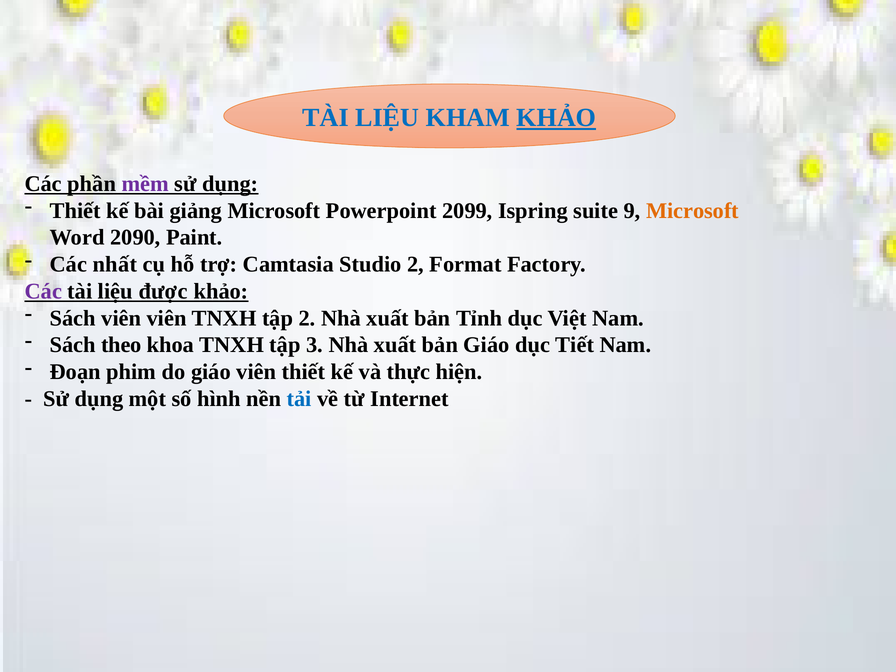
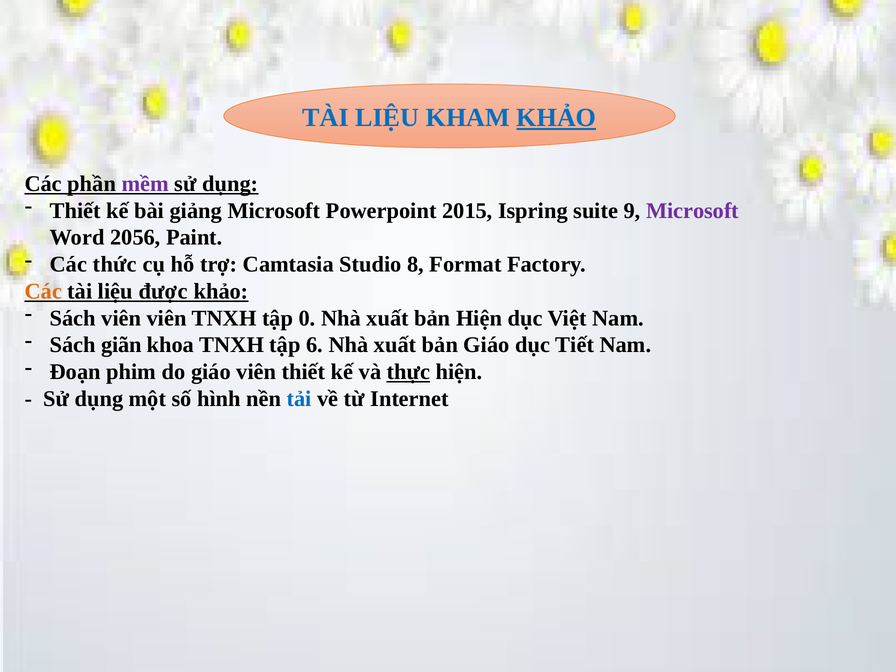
2099: 2099 -> 2015 (467, 211)
Microsoft colour: orange -> purple (692, 211)
2090: 2090 -> 2056 (135, 238)
nhất: nhất -> thức (115, 264)
Studio 2: 2 -> 8 (415, 264)
Các colour: purple -> orange (43, 291)
tập 2: 2 -> 0 (307, 318)
bản Tỉnh: Tỉnh -> Hiện (479, 318)
theo: theo -> giãn (121, 345)
3: 3 -> 6 (315, 345)
thực underline: none -> present (408, 372)
